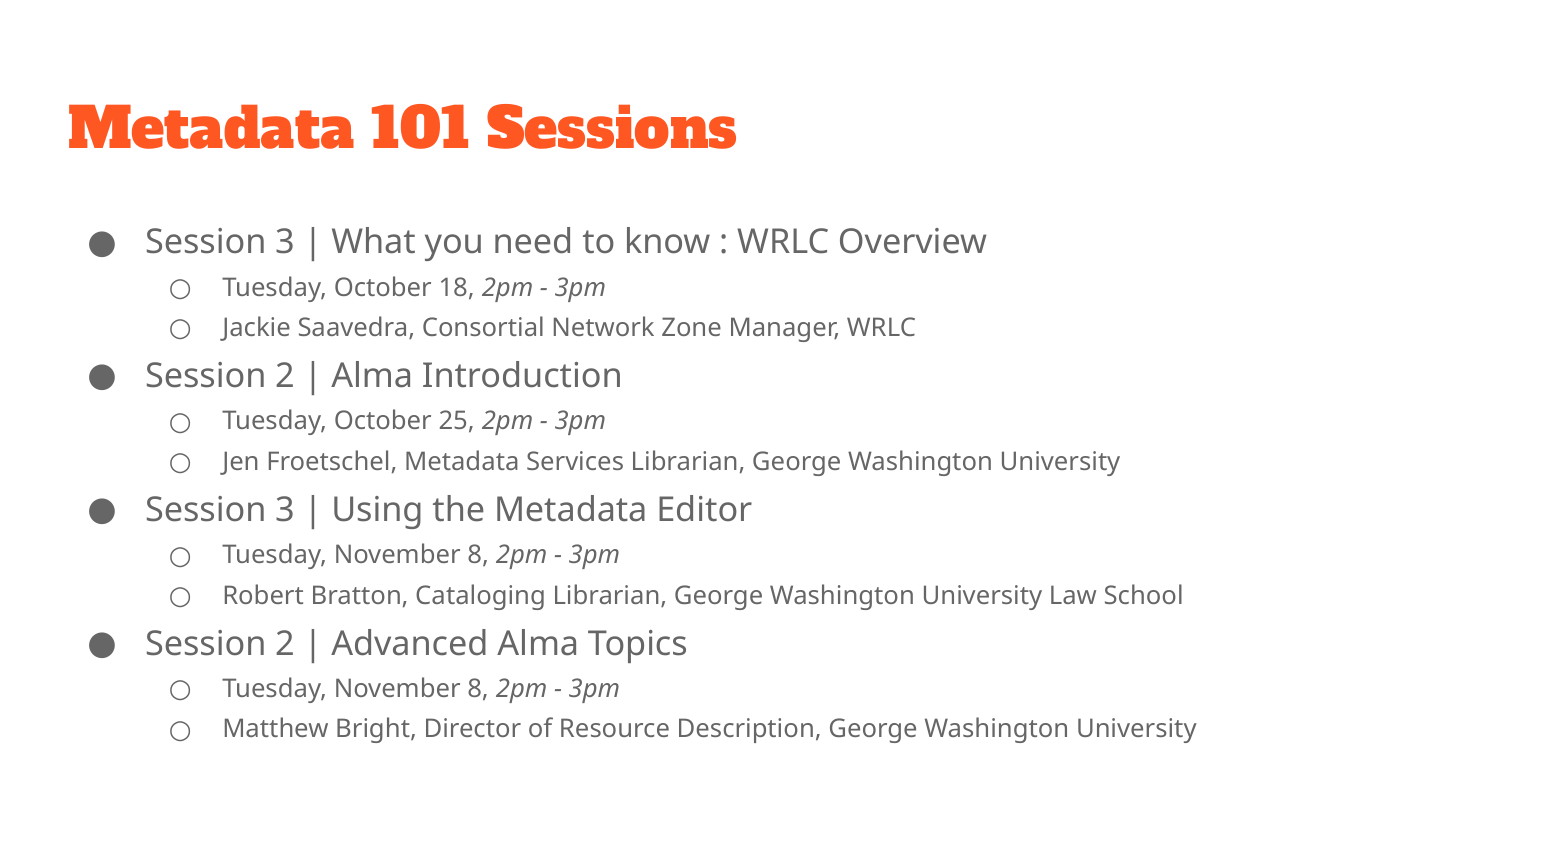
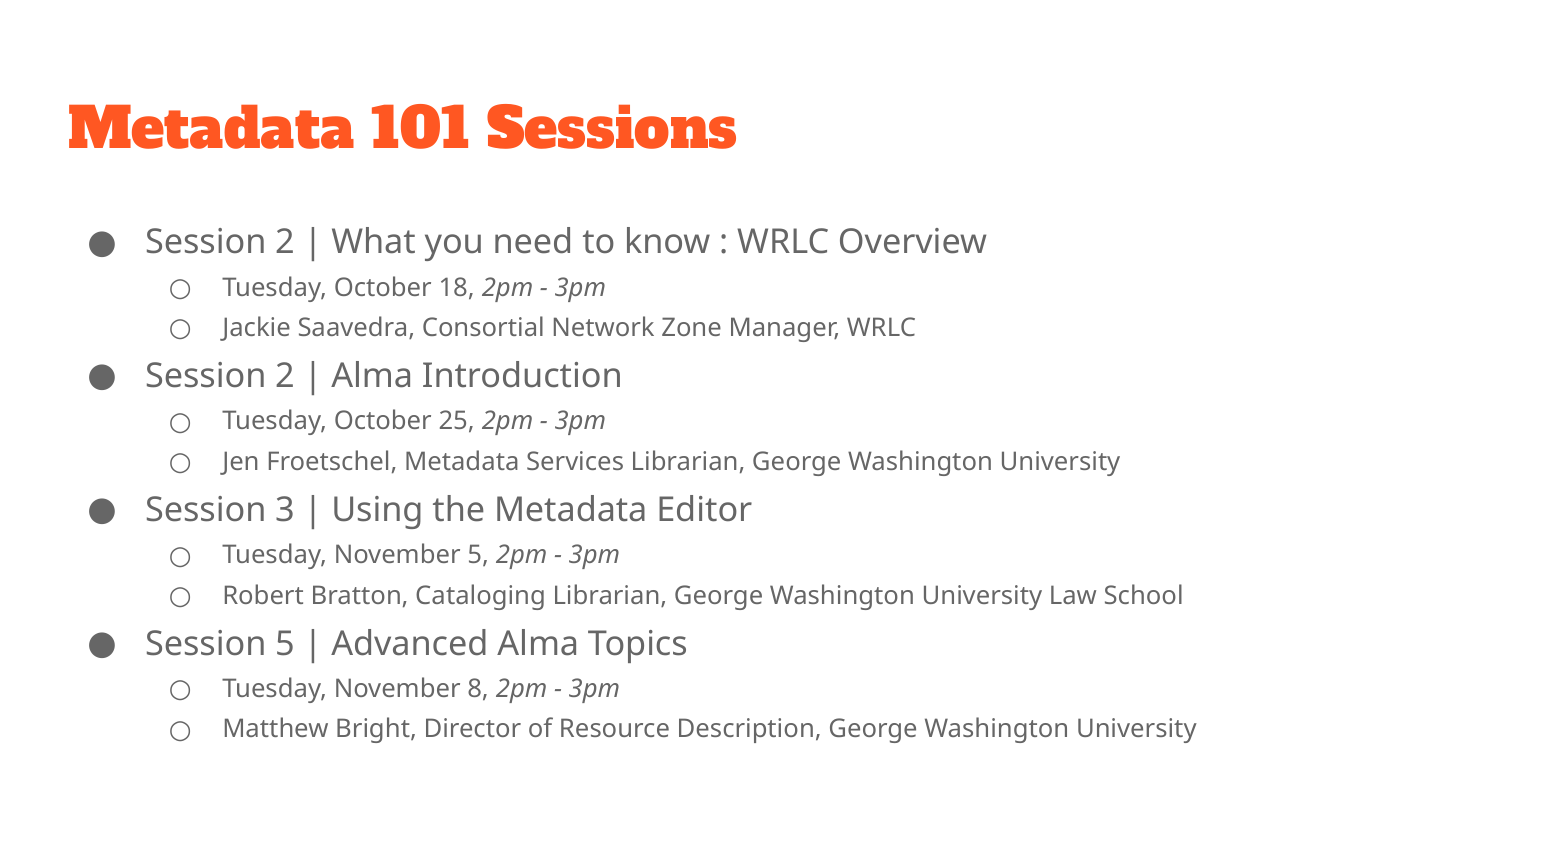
3: 3 -> 2 (285, 242)
8: 8 -> 5 (478, 555)
2: 2 -> 5 (285, 644)
